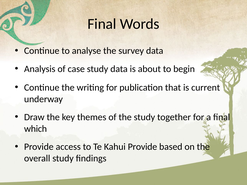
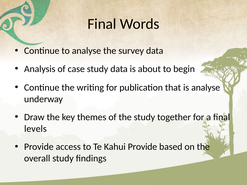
is current: current -> analyse (206, 88)
which: which -> levels (35, 129)
